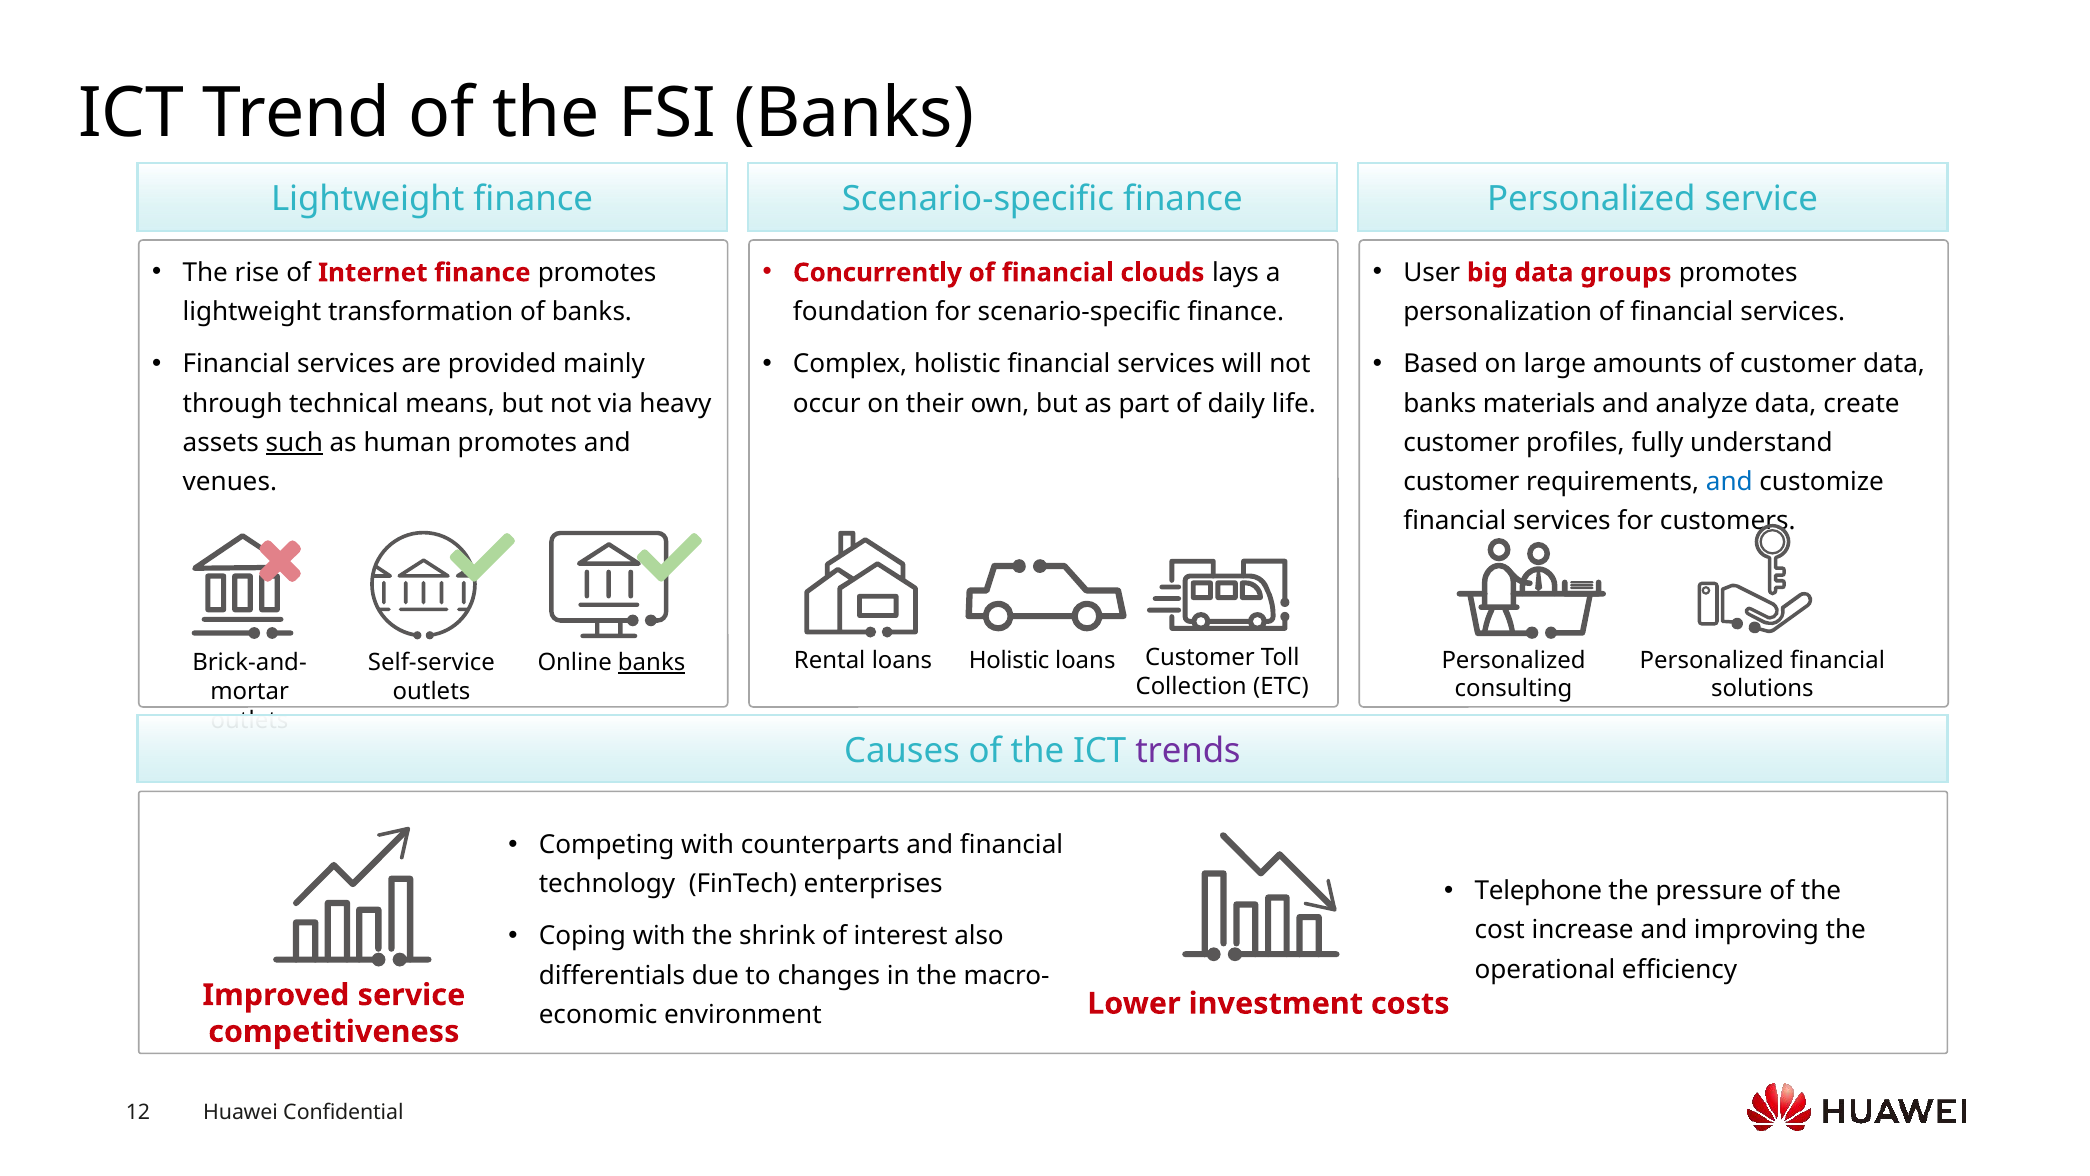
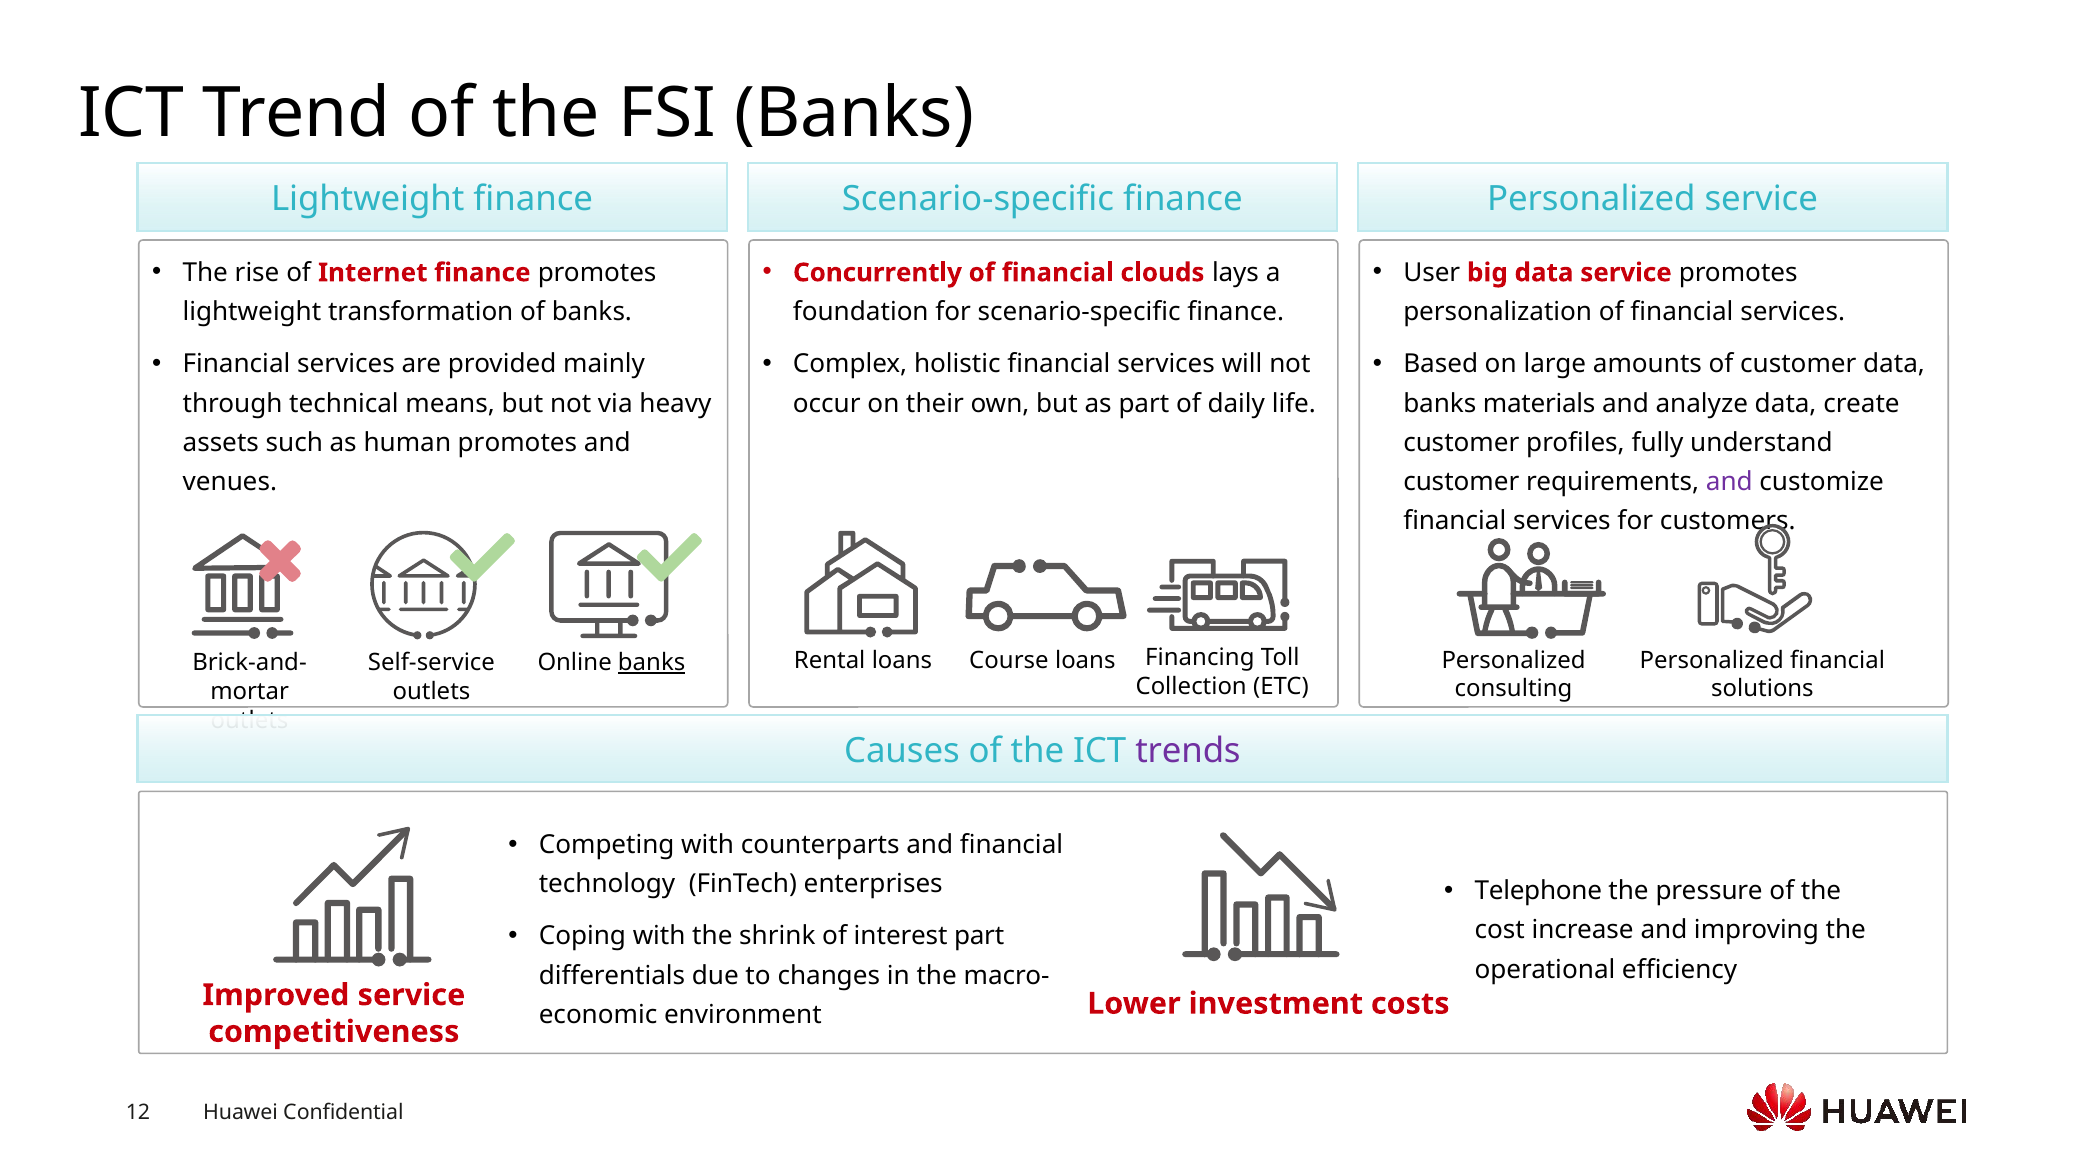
data groups: groups -> service (1626, 273)
such underline: present -> none (294, 442)
and colour: blue -> purple (1729, 482)
loans Holistic: Holistic -> Course (1009, 660)
loans Customer: Customer -> Financing (1200, 658)
interest also: also -> part (979, 936)
